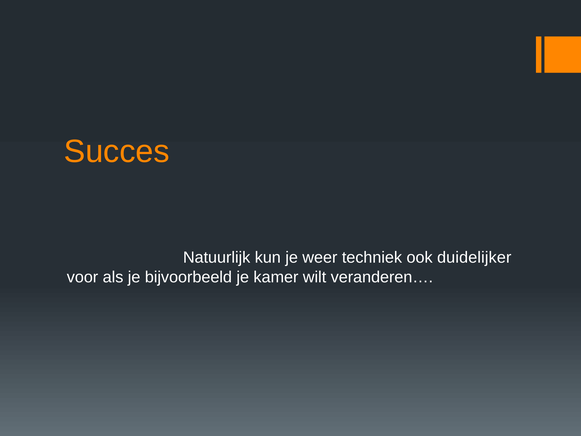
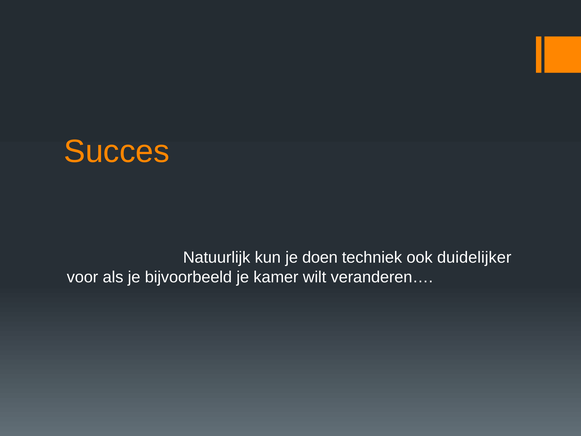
weer: weer -> doen (320, 258)
